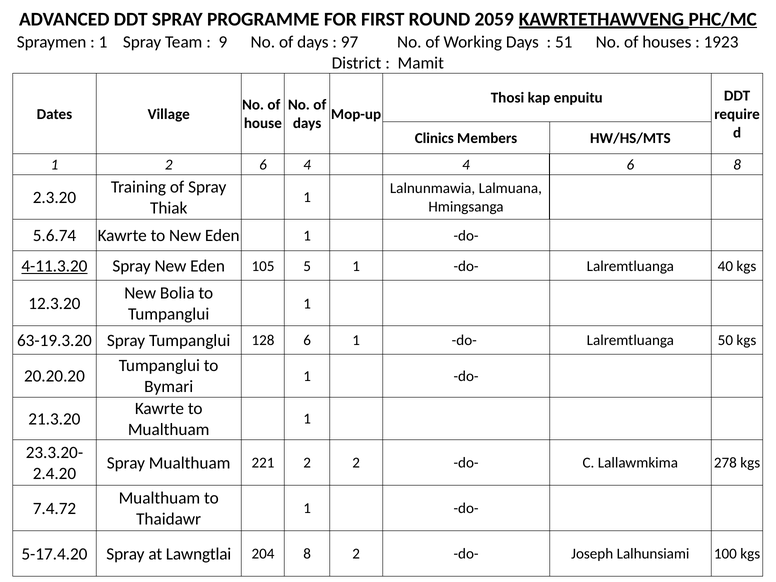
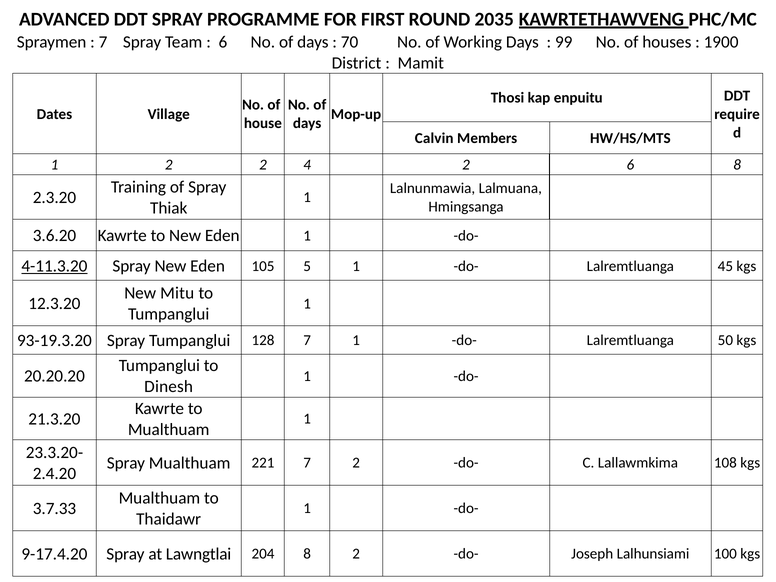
2059: 2059 -> 2035 (494, 19)
PHC/MC underline: present -> none (723, 19)
1: 1 -> 7 (103, 42)
9: 9 -> 6 (223, 42)
97: 97 -> 70 (349, 42)
51: 51 -> 99 (564, 42)
1923: 1923 -> 1900 (721, 42)
Clinics: Clinics -> Calvin (434, 138)
2 6: 6 -> 2 (263, 165)
4 4: 4 -> 2 (466, 165)
5.6.74: 5.6.74 -> 3.6.20 (54, 236)
40: 40 -> 45 (725, 266)
Bolia: Bolia -> Mitu (177, 293)
63-19.3.20: 63-19.3.20 -> 93-19.3.20 (54, 341)
128 6: 6 -> 7 (307, 340)
Bymari: Bymari -> Dinesh (169, 387)
221 2: 2 -> 7 (307, 463)
278: 278 -> 108 (725, 463)
7.4.72: 7.4.72 -> 3.7.33 (54, 508)
5-17.4.20: 5-17.4.20 -> 9-17.4.20 (54, 554)
